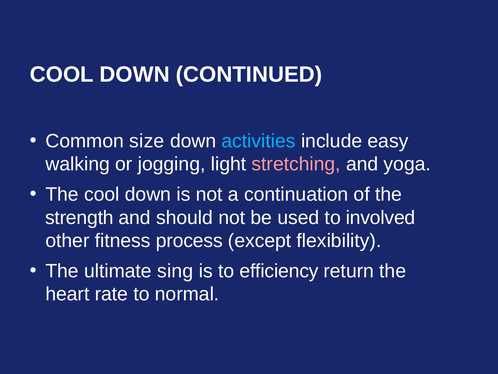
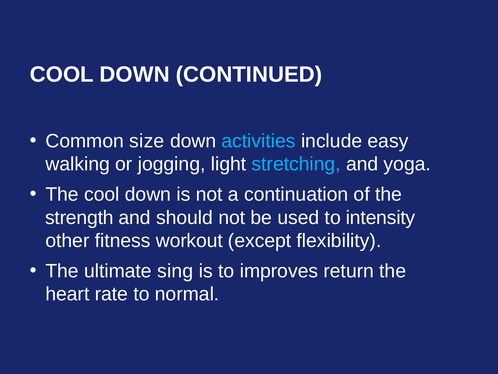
stretching colour: pink -> light blue (296, 164)
involved: involved -> intensity (381, 217)
process: process -> workout (189, 241)
efficiency: efficiency -> improves (279, 271)
